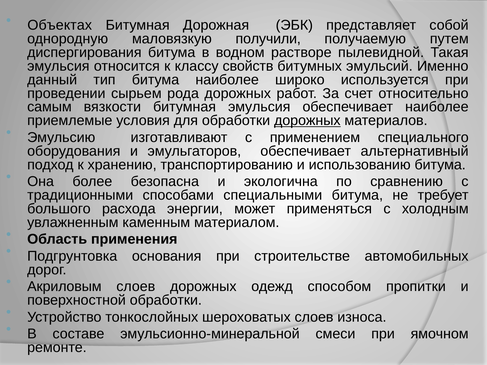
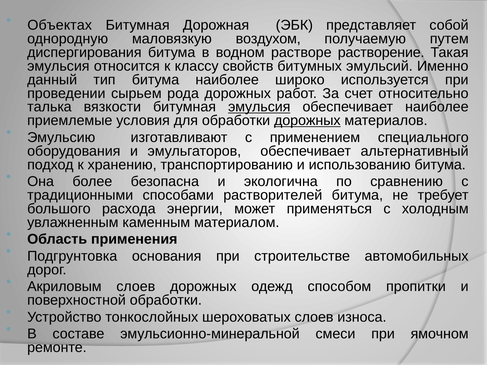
получили: получили -> воздухом (268, 39)
пылевидной: пылевидной -> растворение (381, 52)
самым: самым -> талька (49, 107)
эмульсия underline: none -> present (259, 107)
специальными: специальными -> растворителей (273, 195)
